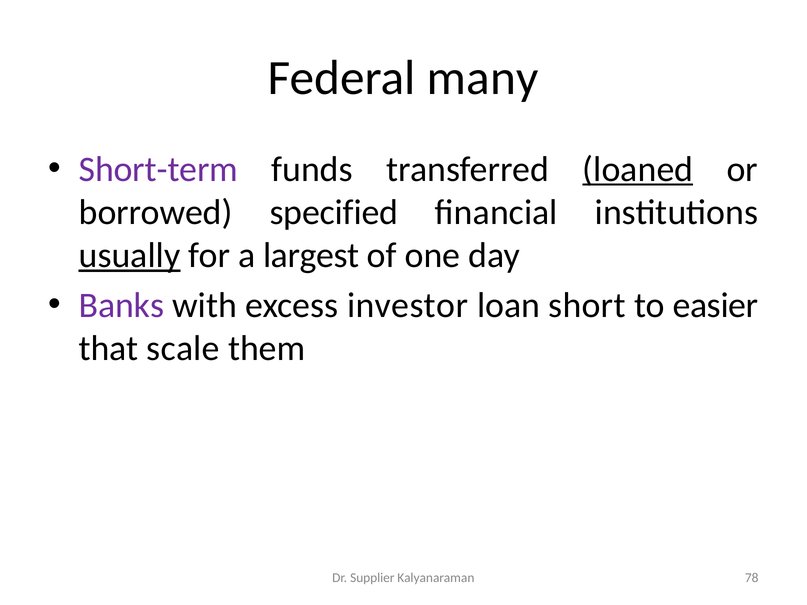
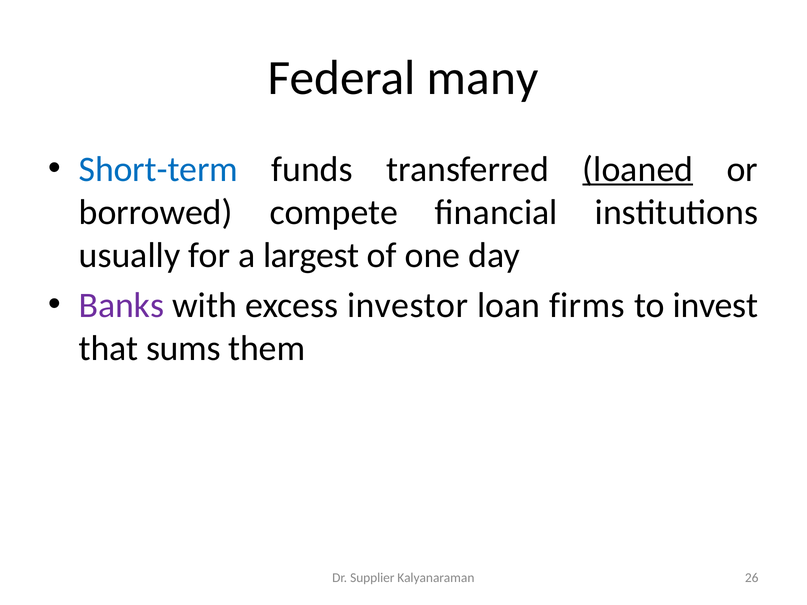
Short-term colour: purple -> blue (158, 169)
specified: specified -> compete (334, 212)
usually underline: present -> none (129, 255)
short: short -> firms (587, 306)
easier: easier -> invest (715, 306)
scale: scale -> sums (183, 349)
78: 78 -> 26 (752, 578)
